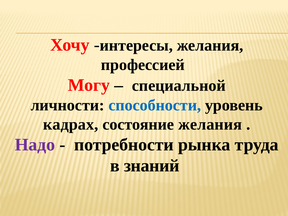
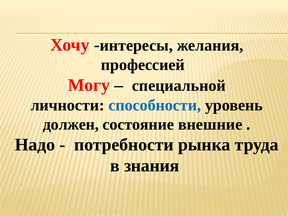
кадрах: кадрах -> должен (71, 124)
состояние желания: желания -> внешние (210, 124)
Надо colour: purple -> black (35, 145)
знаний: знаний -> знания (152, 166)
